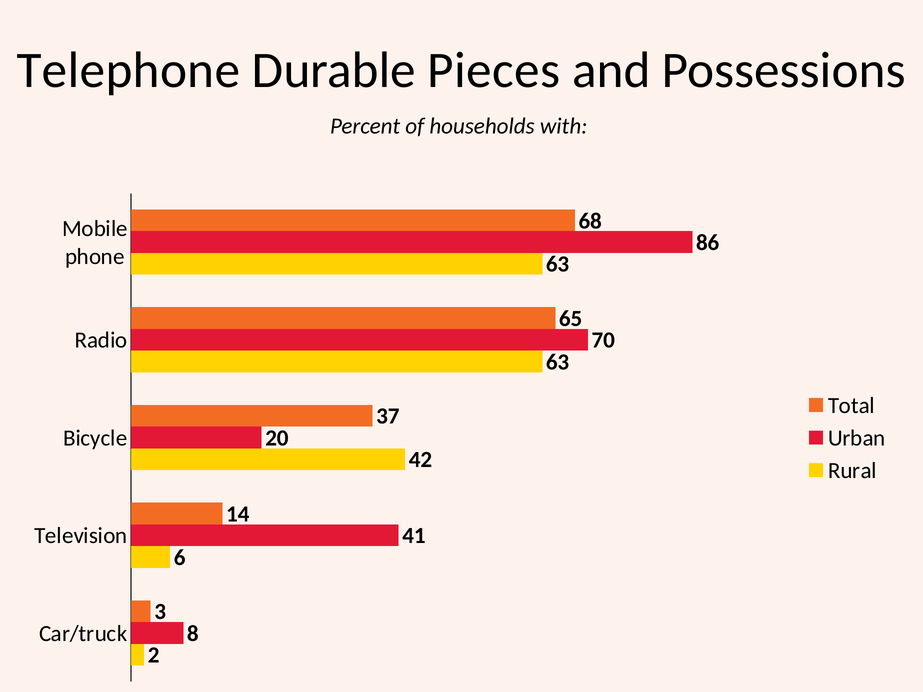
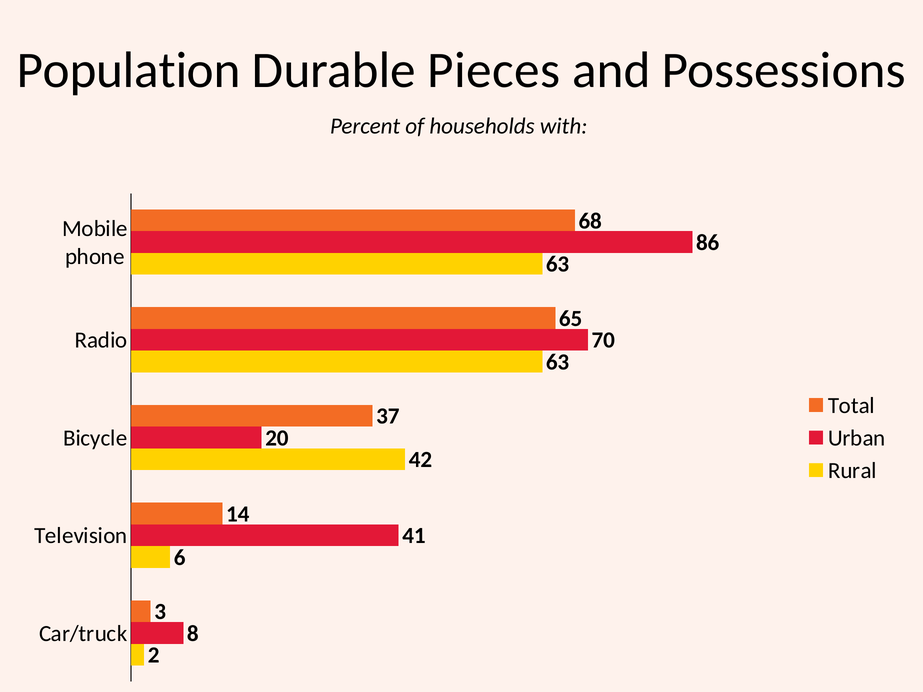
Telephone: Telephone -> Population (129, 70)
